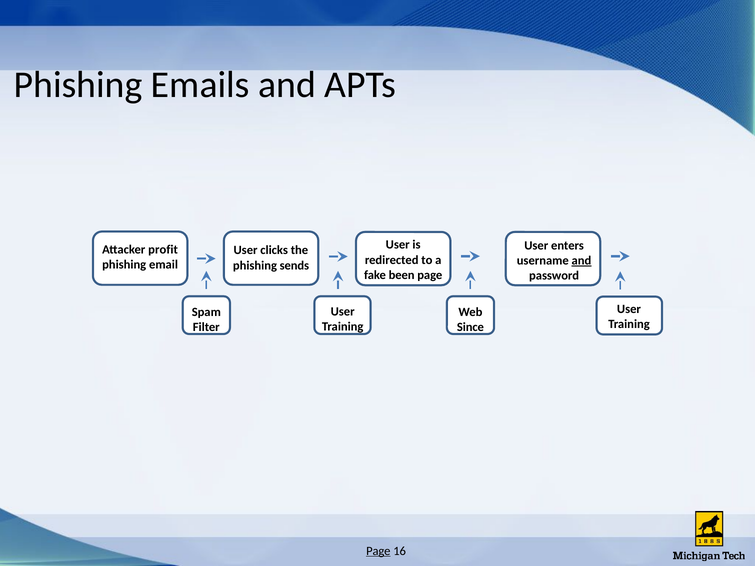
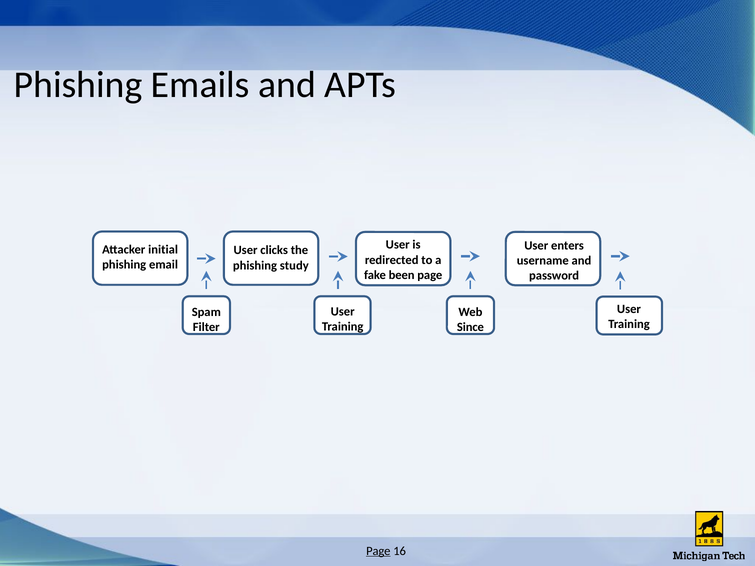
profit: profit -> initial (163, 250)
and underline: present -> none (581, 261)
sends: sends -> study (294, 266)
